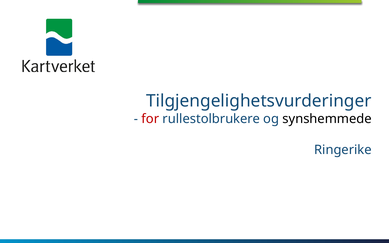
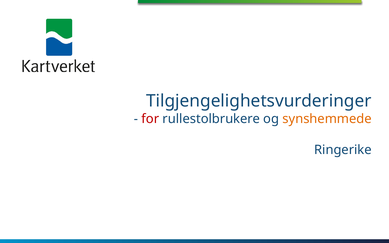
synshemmede colour: black -> orange (327, 119)
